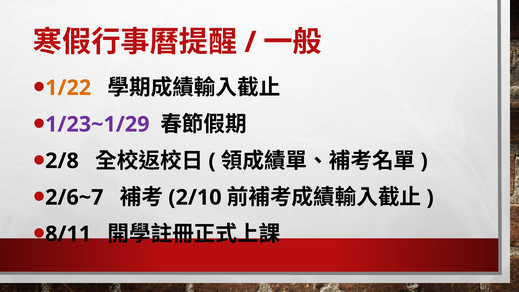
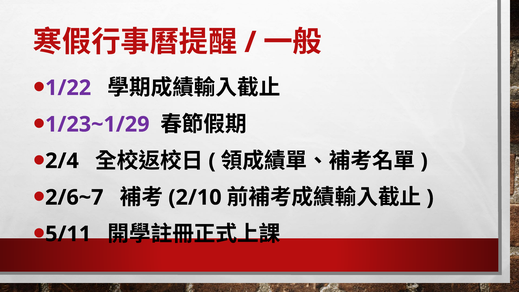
1/22 colour: orange -> purple (68, 88)
2/8: 2/8 -> 2/4 (62, 161)
8/11: 8/11 -> 5/11 (68, 234)
